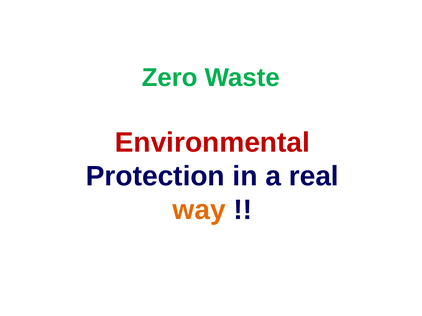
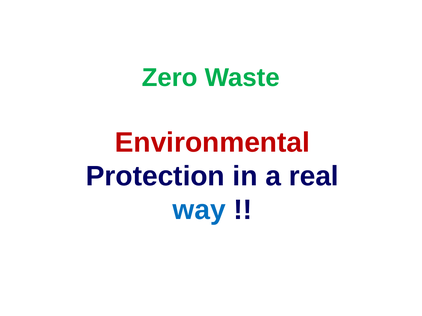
way colour: orange -> blue (199, 210)
